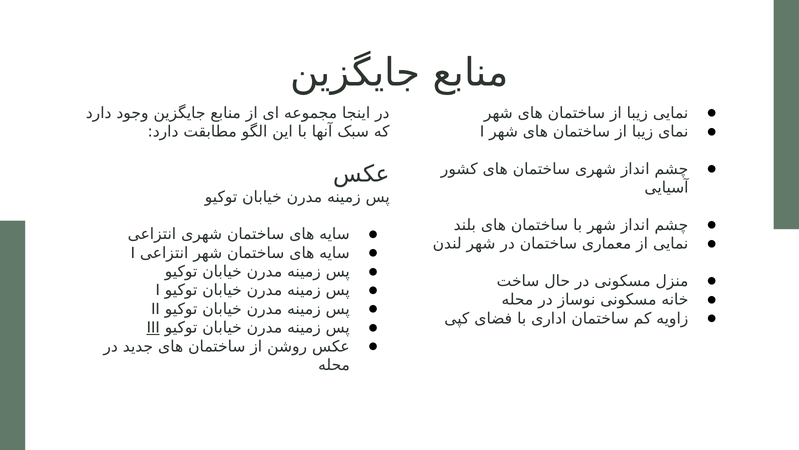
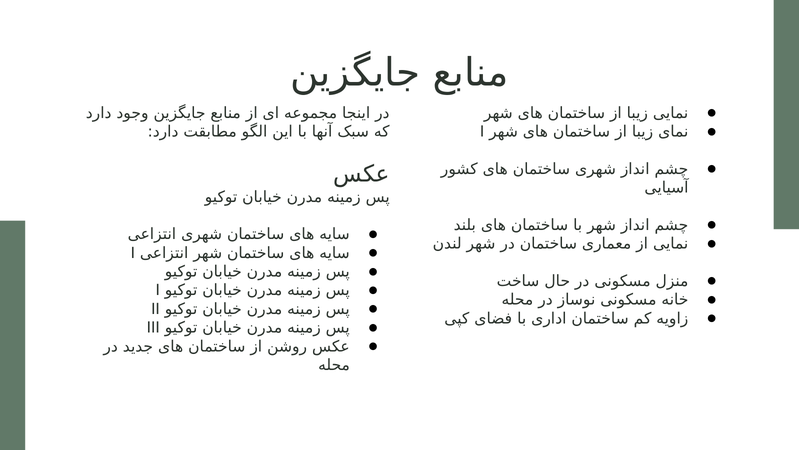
III underline: present -> none (153, 327)
